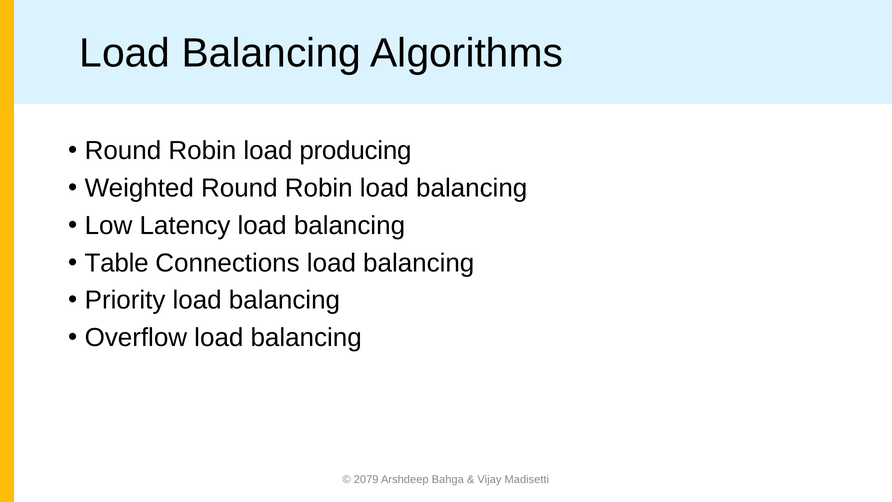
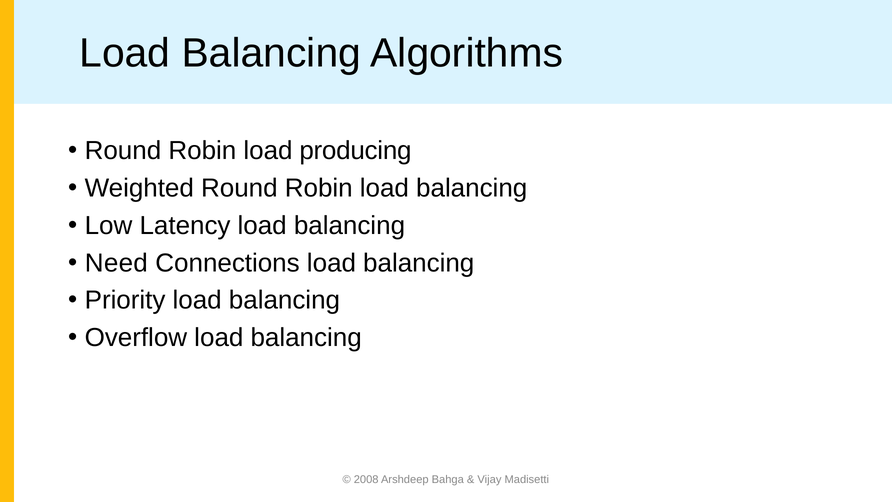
Table: Table -> Need (116, 263)
2079: 2079 -> 2008 (366, 479)
